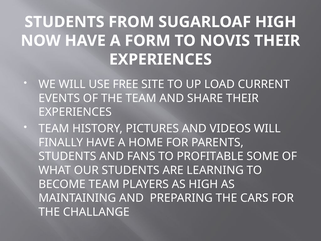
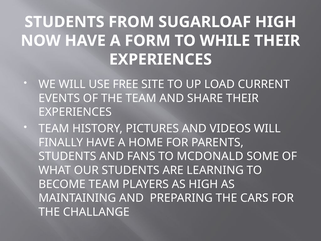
NOVIS: NOVIS -> WHILE (225, 41)
PROFITABLE: PROFITABLE -> MCDONALD (210, 156)
